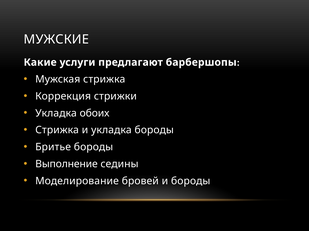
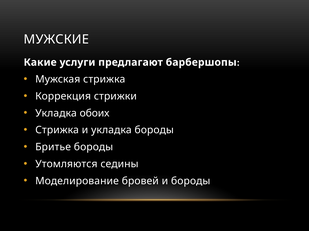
Выполнение: Выполнение -> Утомляются (66, 164)
